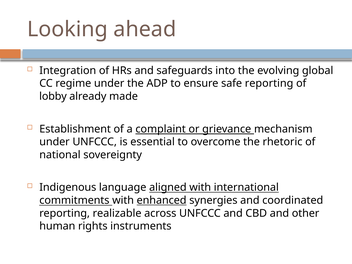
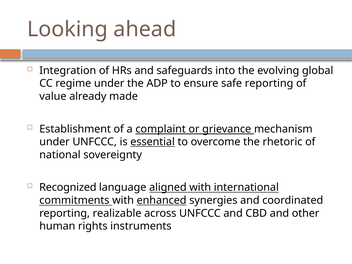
lobby: lobby -> value (53, 96)
essential underline: none -> present (153, 142)
Indigenous: Indigenous -> Recognized (68, 187)
